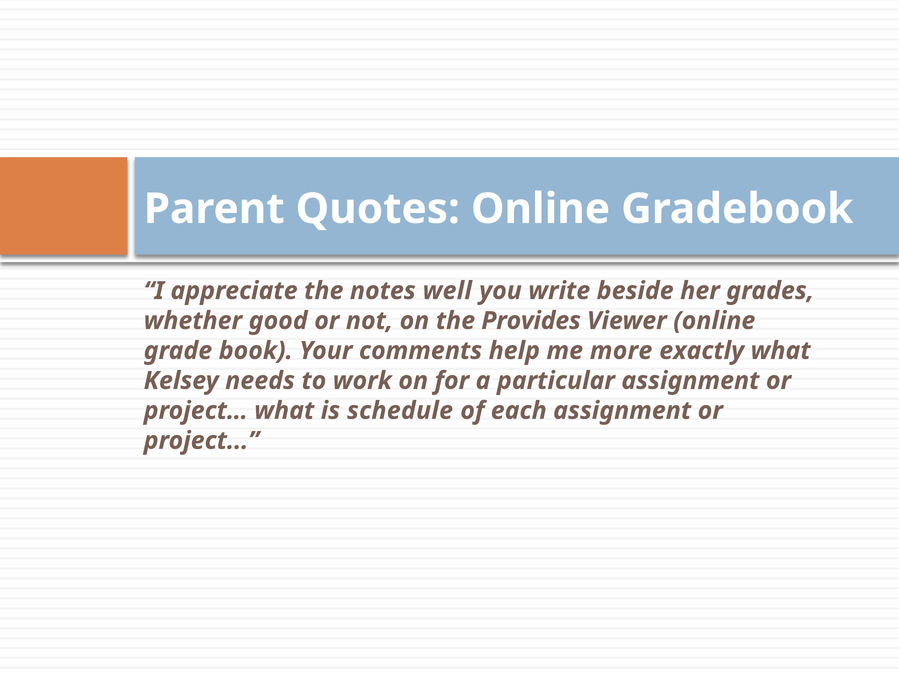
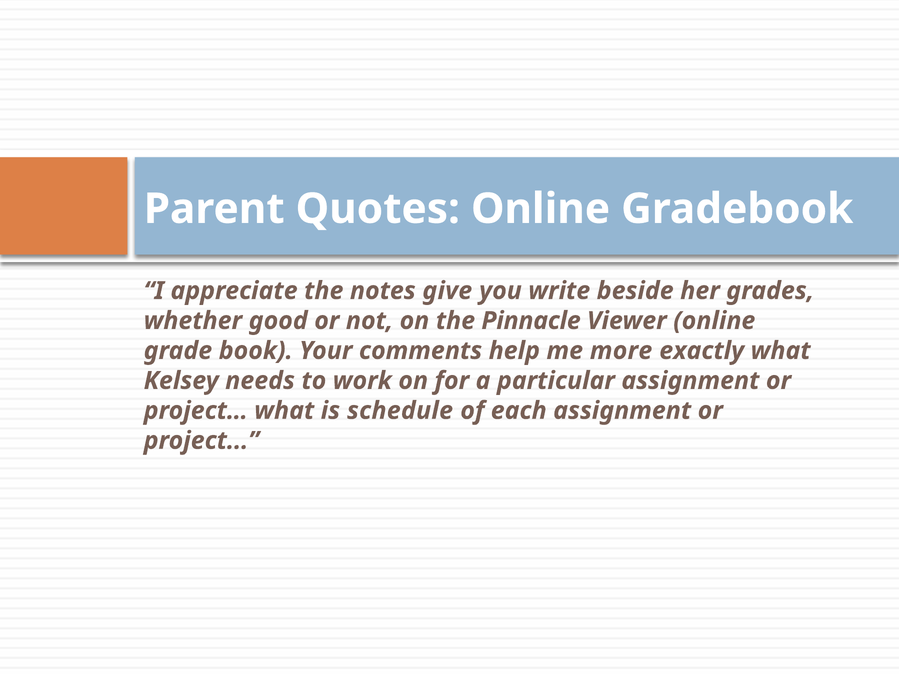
well: well -> give (447, 291)
Provides: Provides -> Pinnacle (531, 321)
